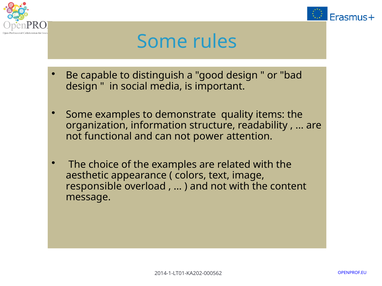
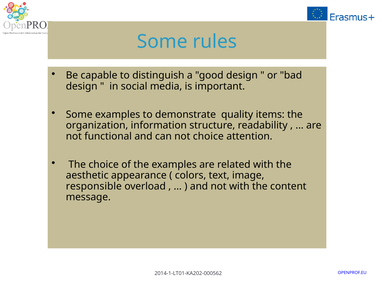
not power: power -> choice (208, 137)
